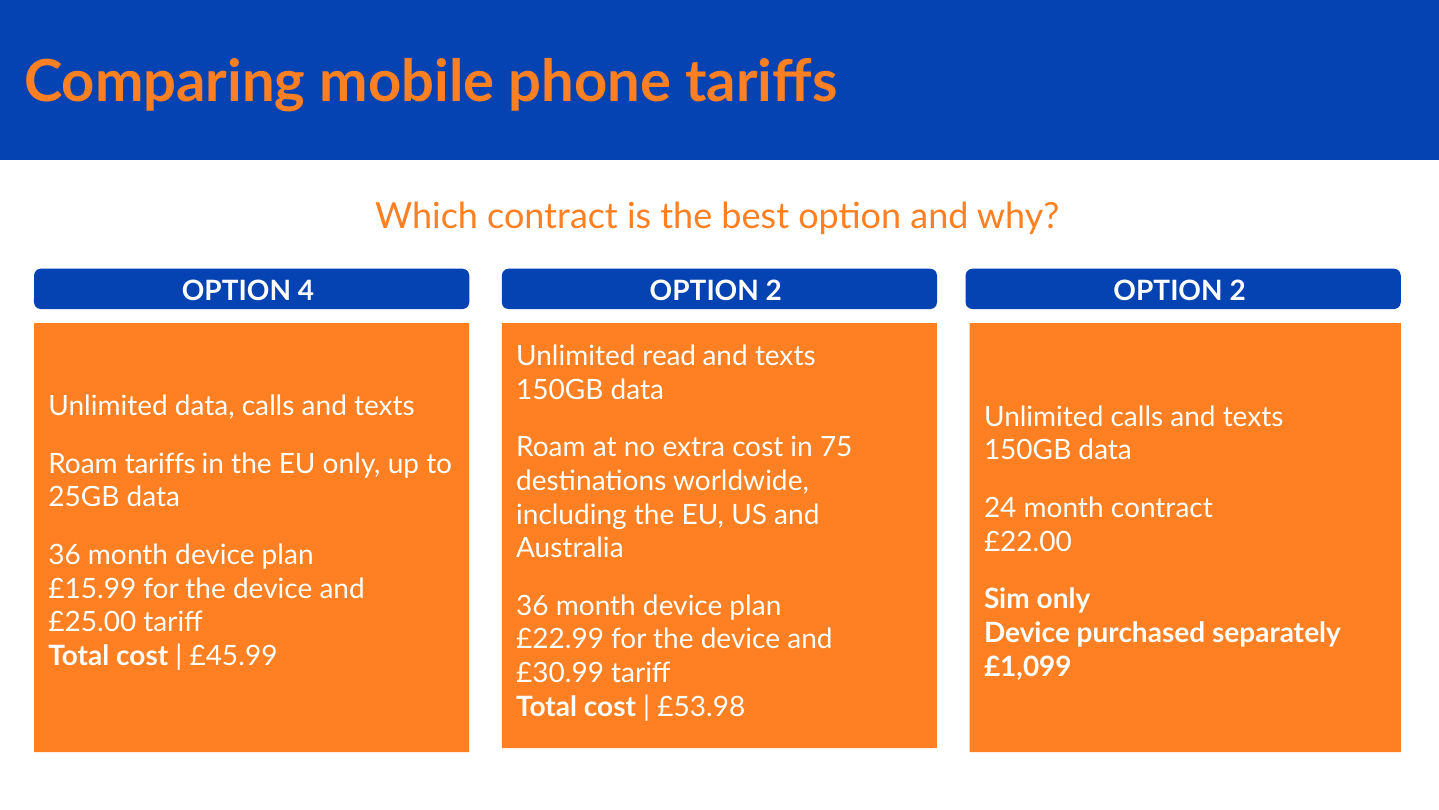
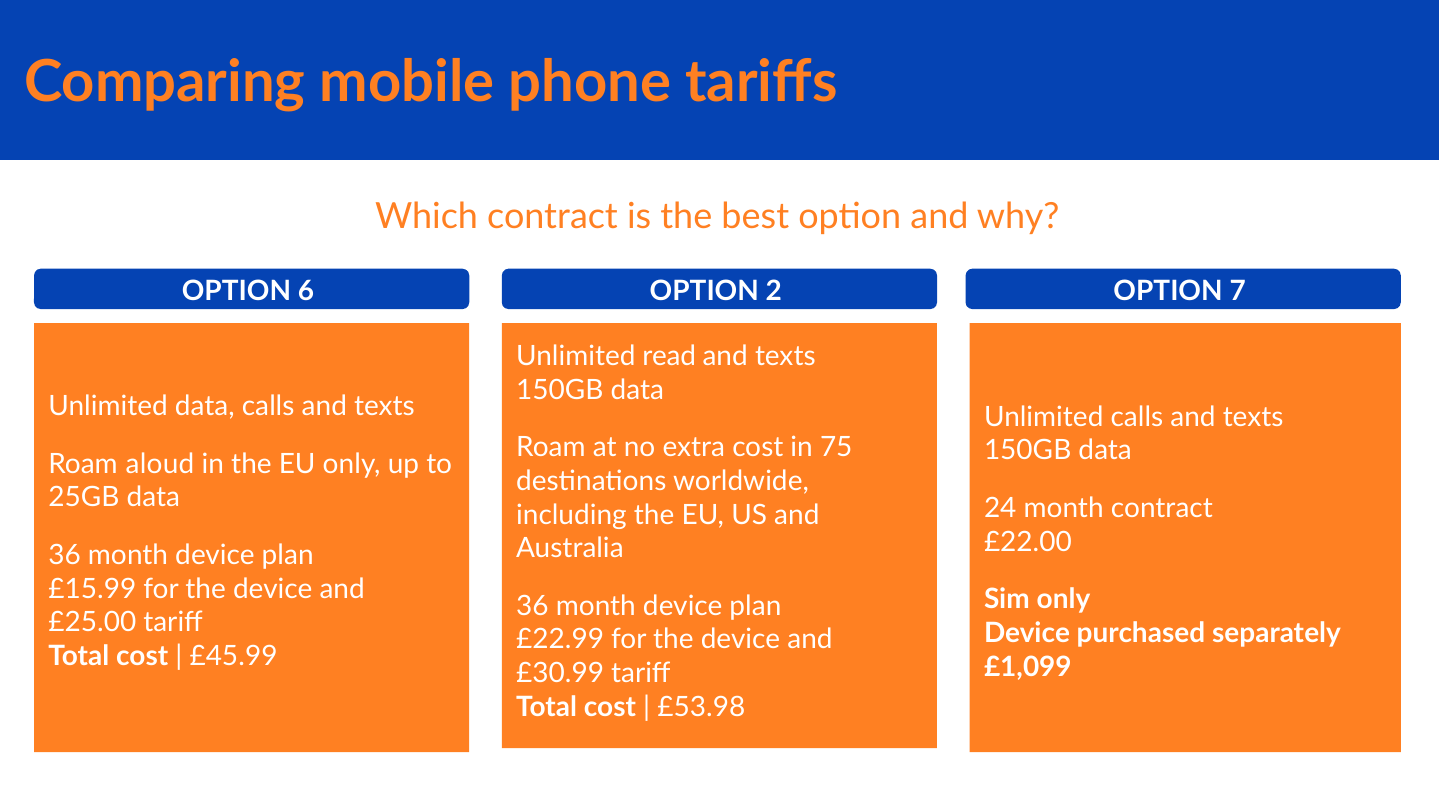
4: 4 -> 6 (306, 291)
2 OPTION 2: 2 -> 7 (1238, 291)
Roam tariffs: tariffs -> aloud (160, 464)
